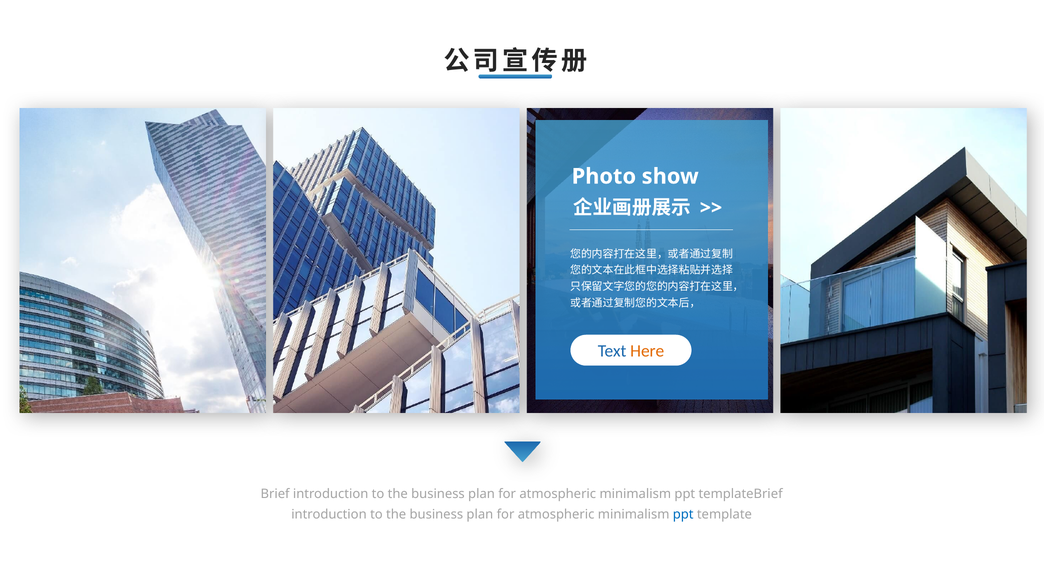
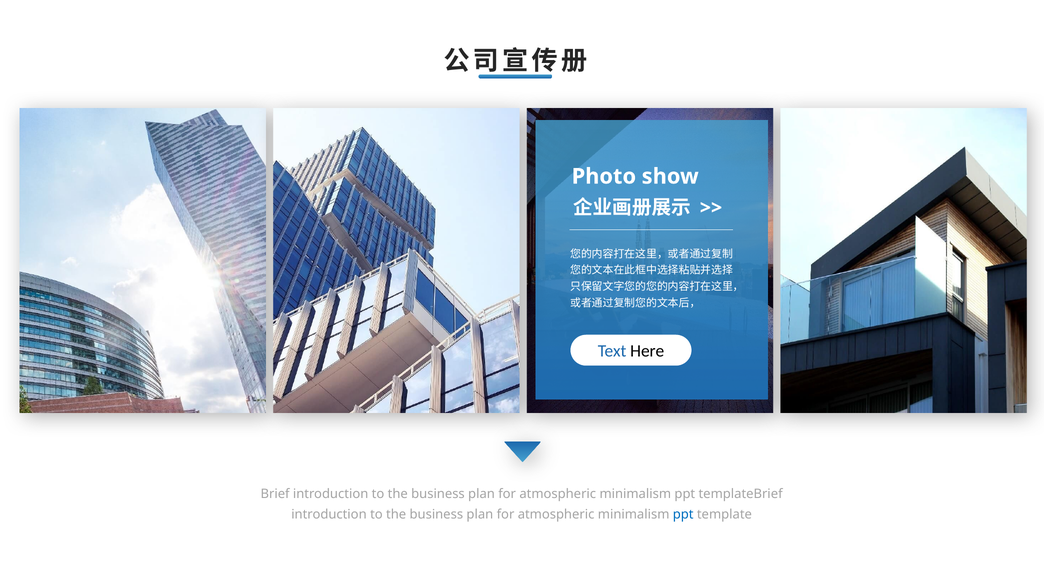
Here colour: orange -> black (647, 351)
